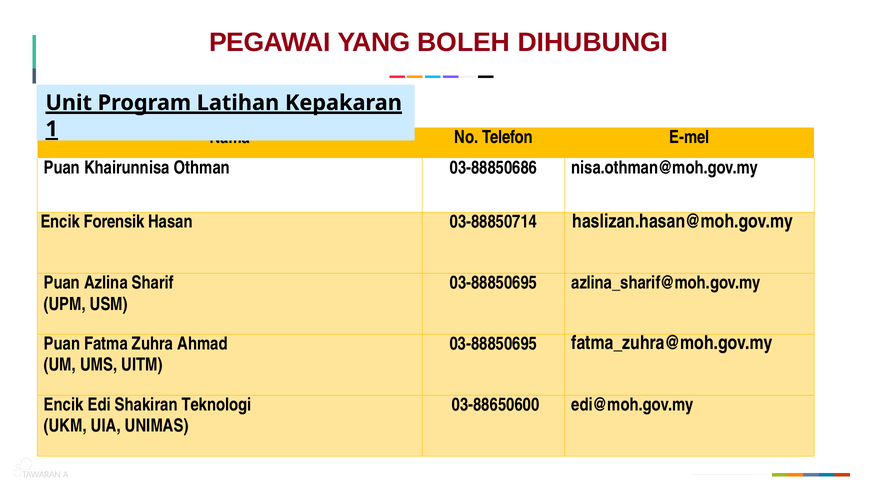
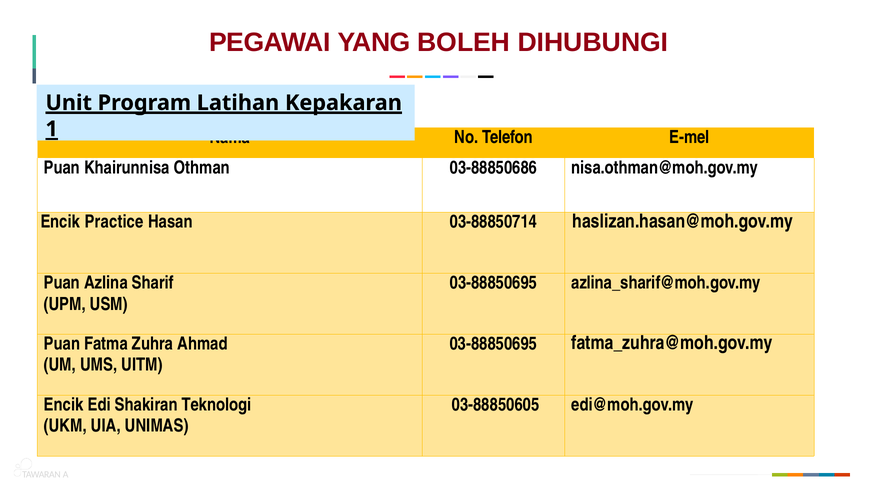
Forensik: Forensik -> Practice (114, 222)
03-88650600: 03-88650600 -> 03-88850605 (496, 405)
